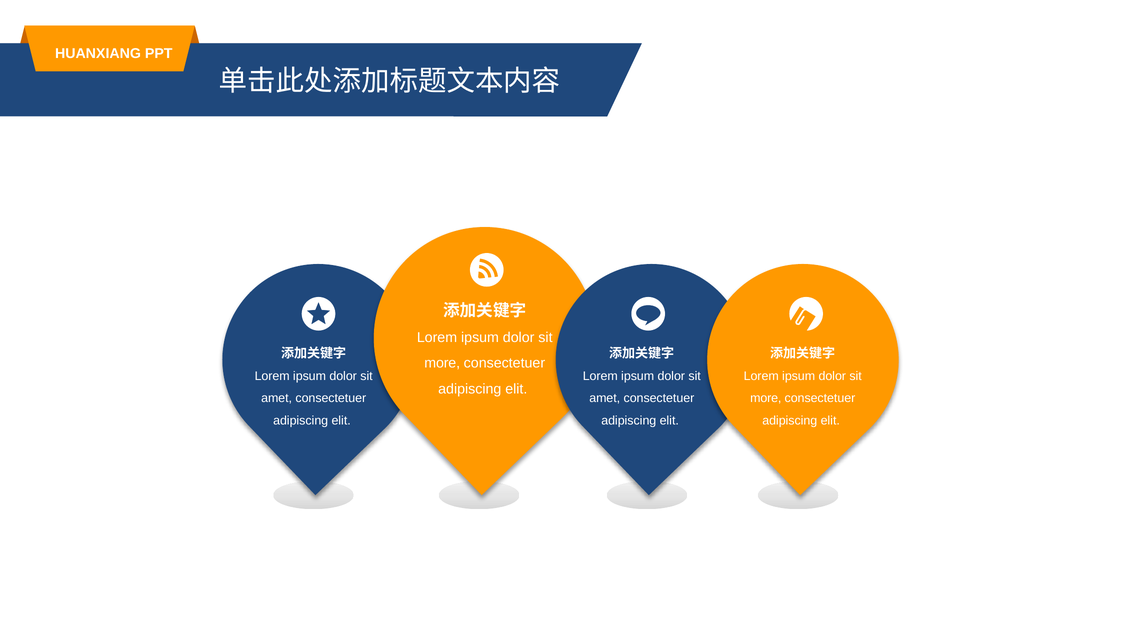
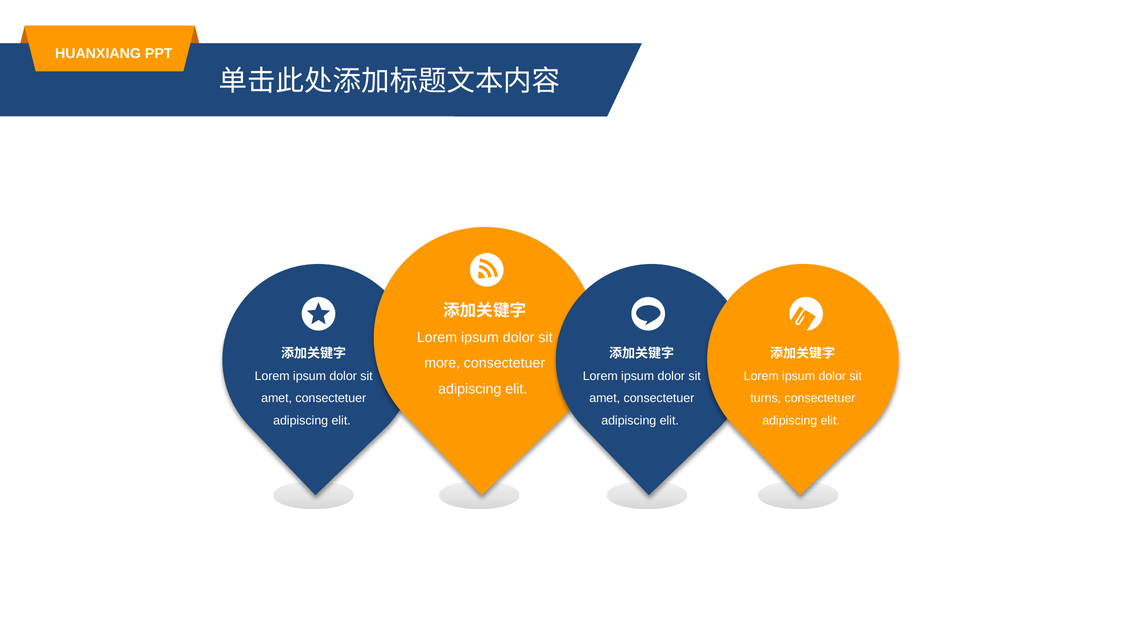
more: more -> turns (766, 398)
